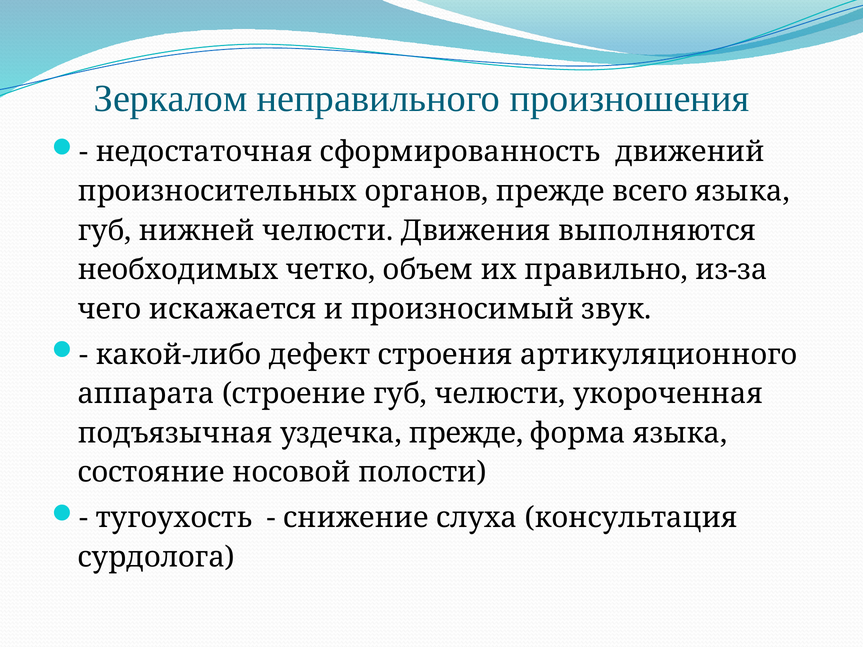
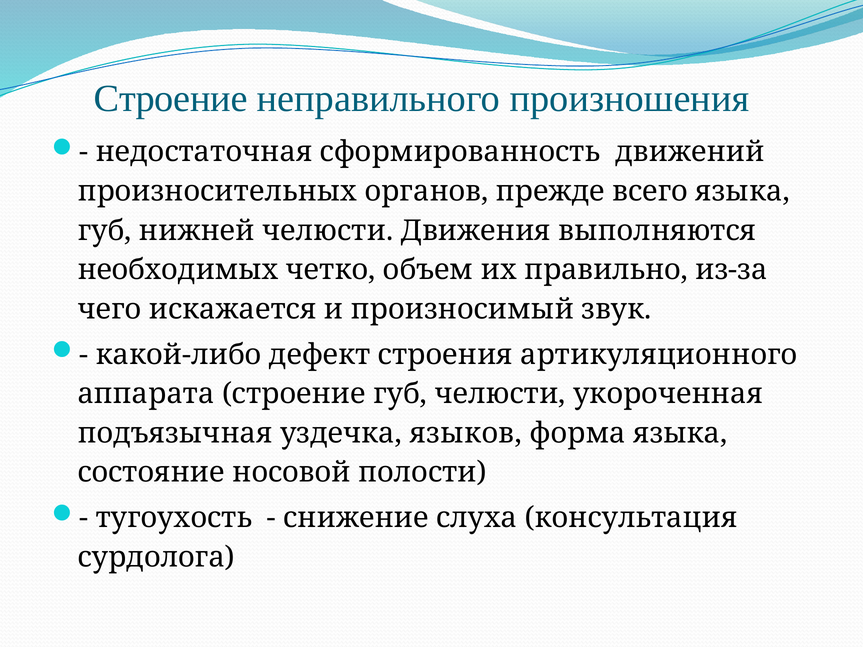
Зеркалом: Зеркалом -> Строение (171, 99)
уздечка прежде: прежде -> языков (466, 433)
